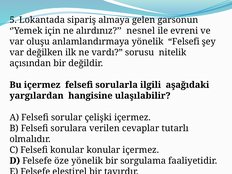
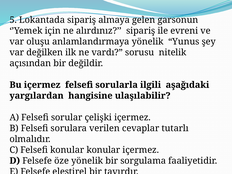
alırdınız nesnel: nesnel -> sipariş (141, 31)
yönelik Felsefi: Felsefi -> Yunus (184, 42)
